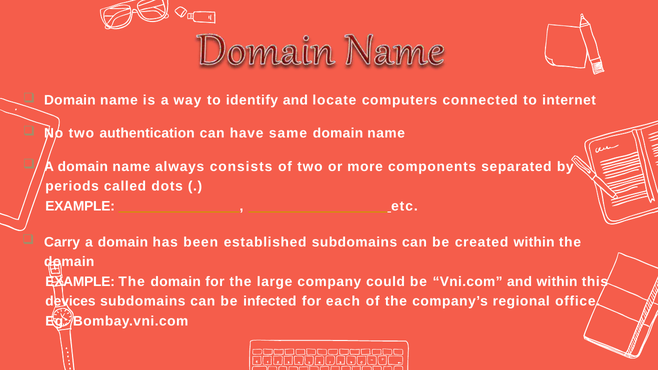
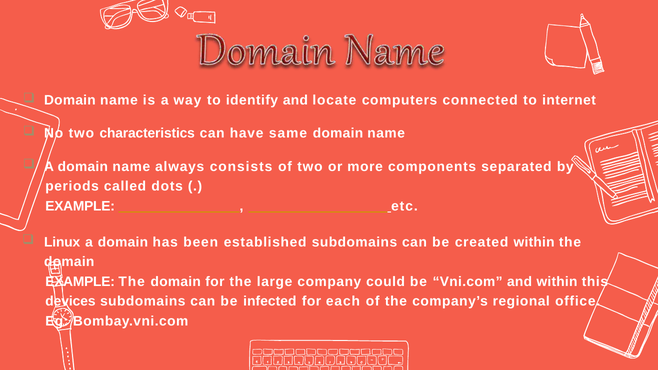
authentication: authentication -> characteristics (147, 134)
Carry: Carry -> Linux (62, 242)
